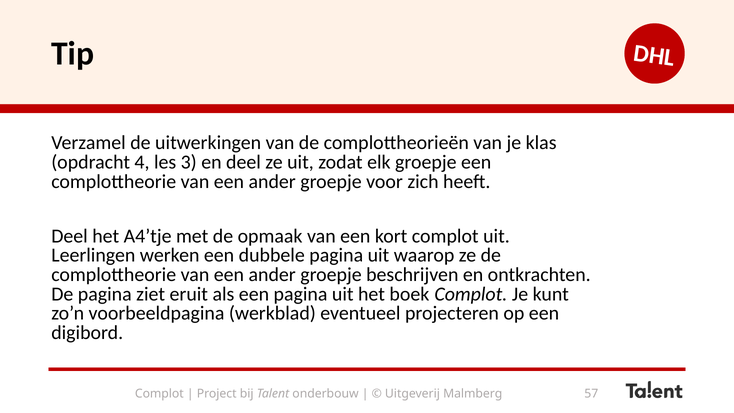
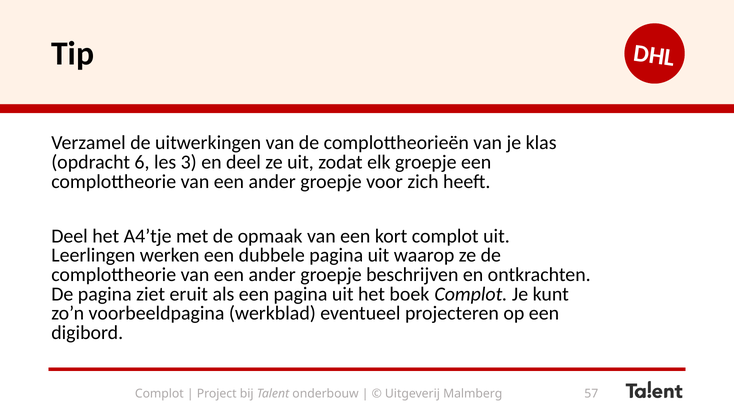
4: 4 -> 6 (142, 162)
